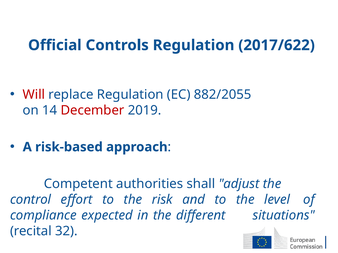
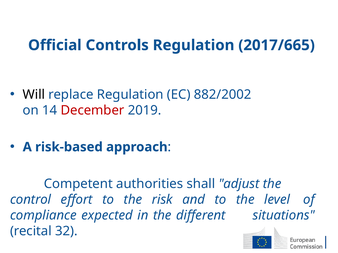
2017/622: 2017/622 -> 2017/665 (277, 45)
Will colour: red -> black (34, 95)
882/2055: 882/2055 -> 882/2002 (223, 95)
